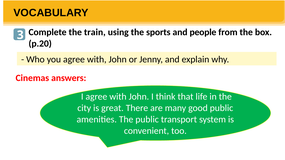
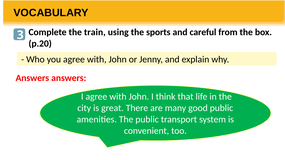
people: people -> careful (203, 32)
Cinemas: Cinemas -> Answers (32, 78)
